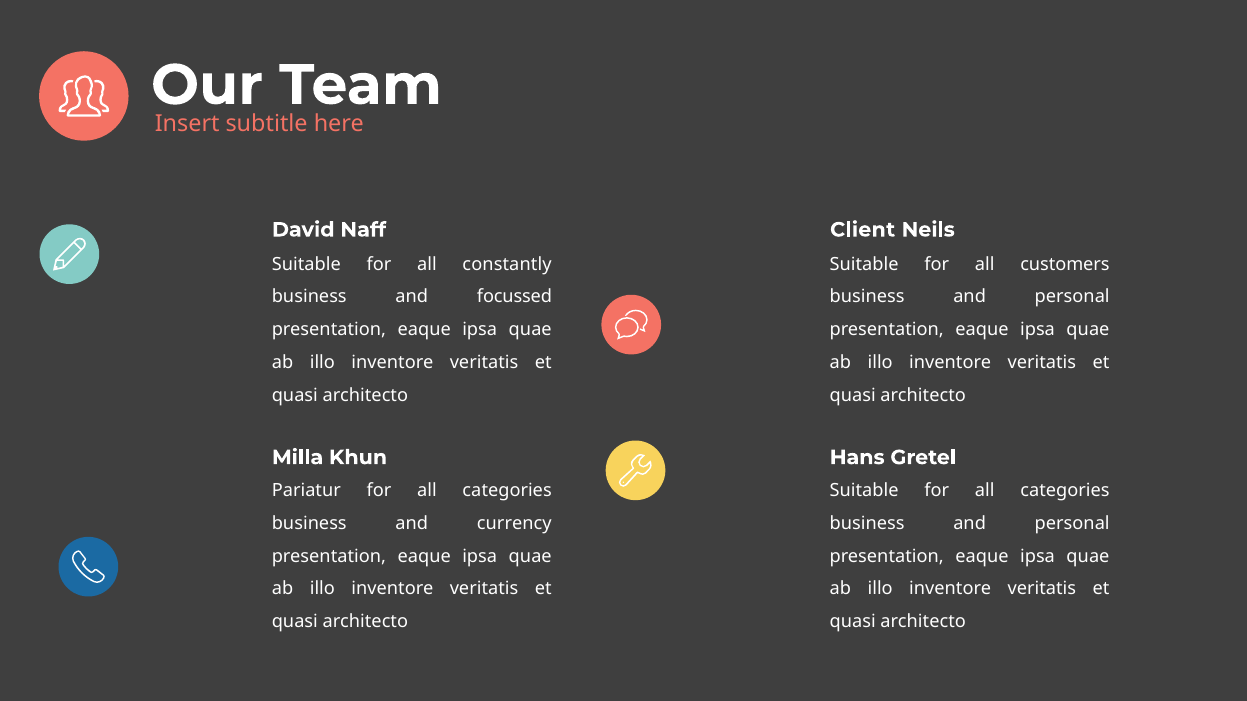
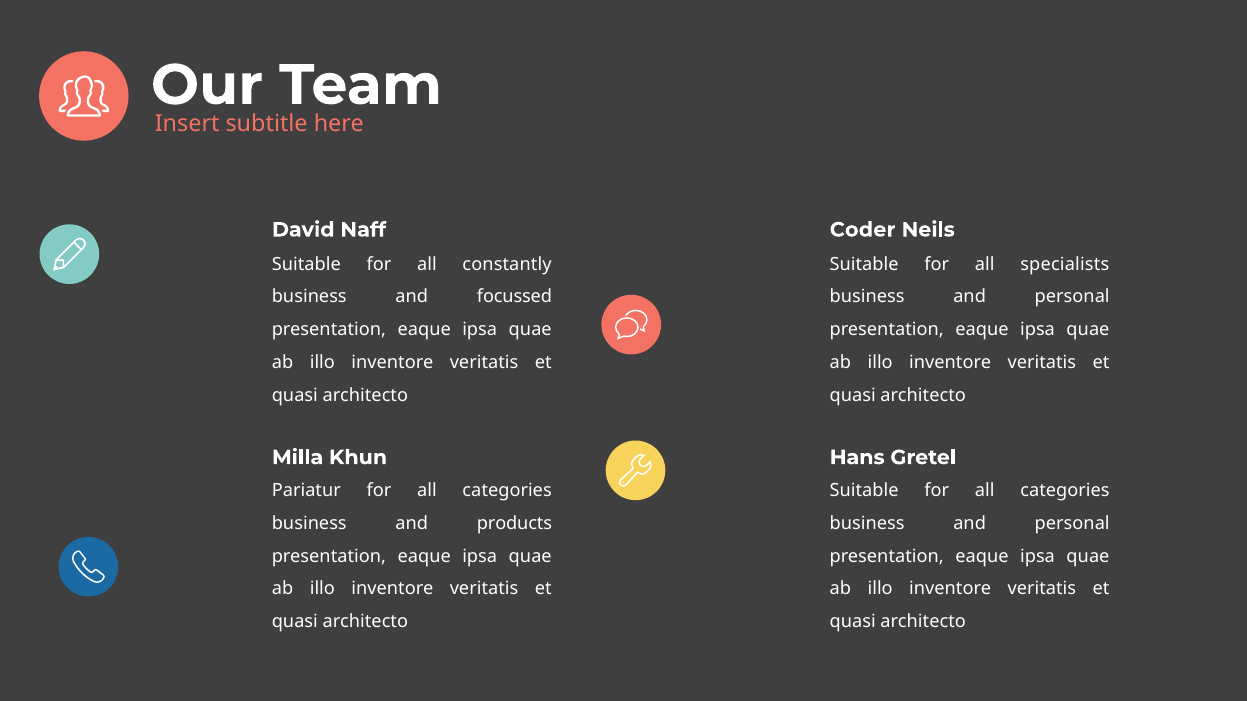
Client: Client -> Coder (863, 230)
customers: customers -> specialists (1065, 264)
currency: currency -> products (514, 524)
